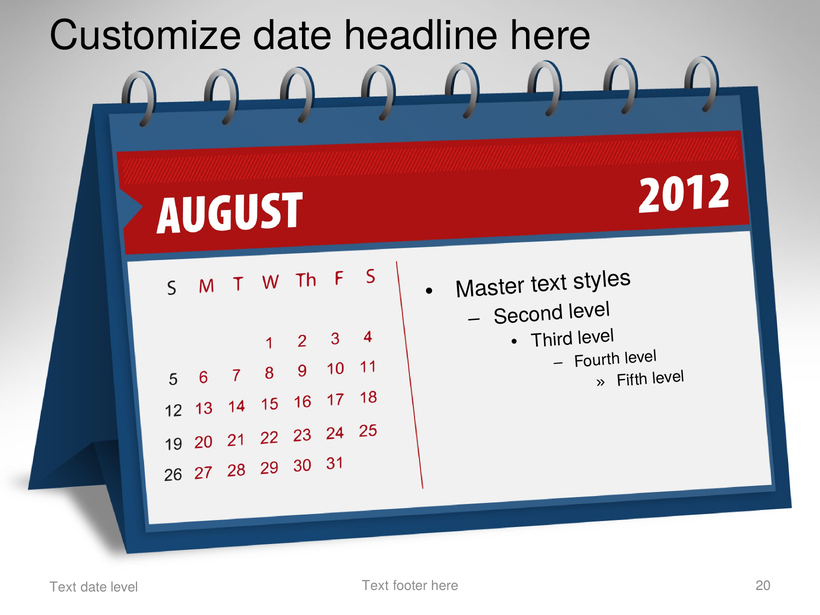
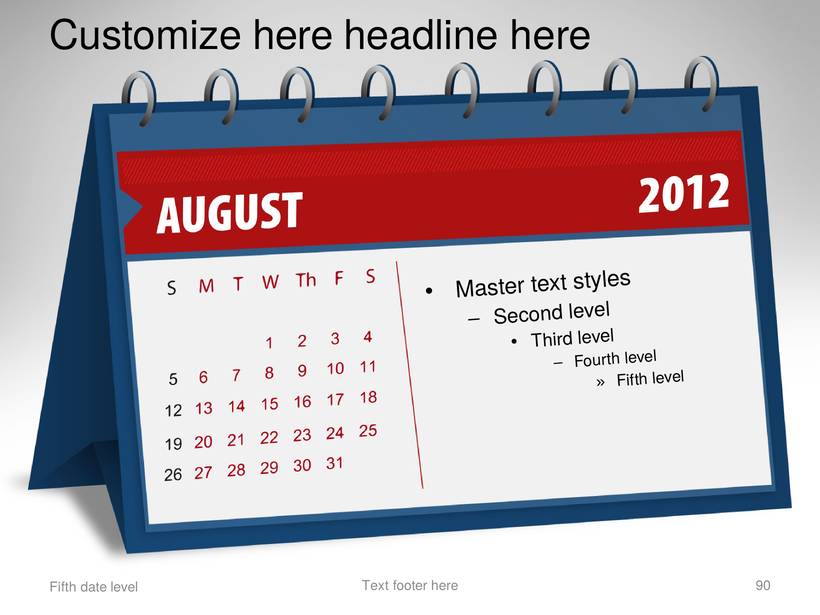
Customize date: date -> here (293, 36)
20: 20 -> 90 (763, 586)
Text: Text -> Fifth (63, 587)
